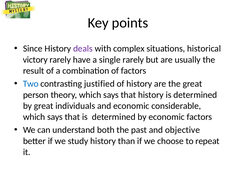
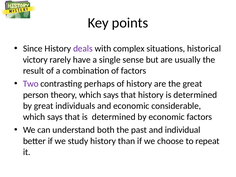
single rarely: rarely -> sense (133, 60)
Two colour: blue -> purple (31, 84)
justified: justified -> perhaps (99, 84)
objective: objective -> individual (183, 130)
